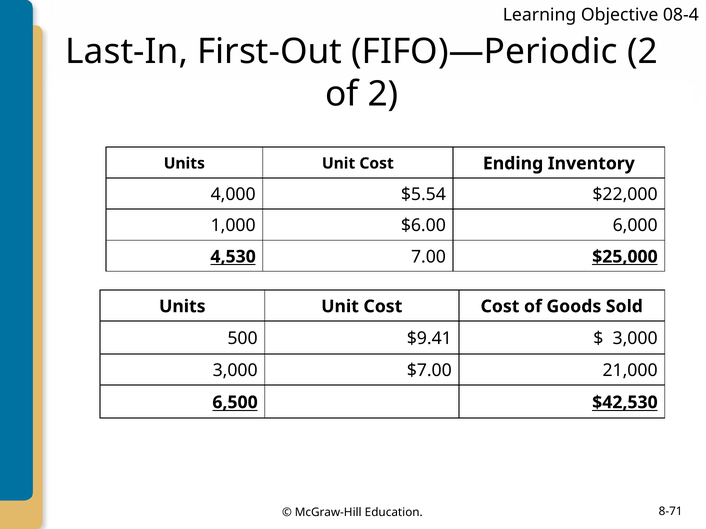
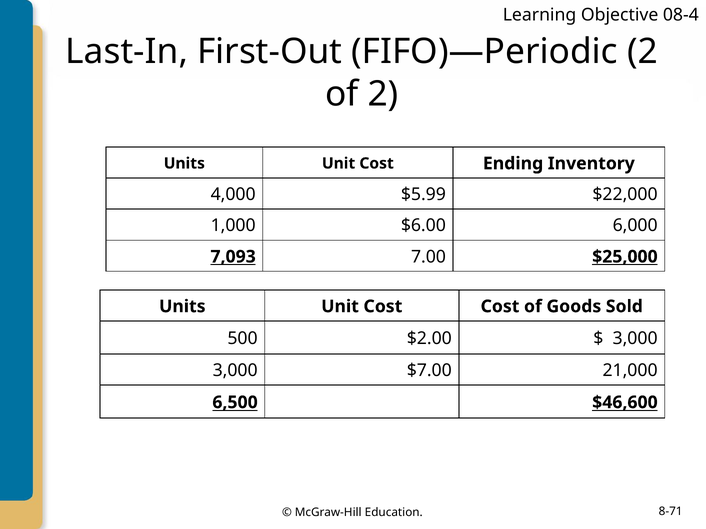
$5.54: $5.54 -> $5.99 (423, 195)
4,530: 4,530 -> 7,093 (233, 257)
$9.41: $9.41 -> $2.00 (429, 339)
$42,530: $42,530 -> $46,600 (625, 403)
